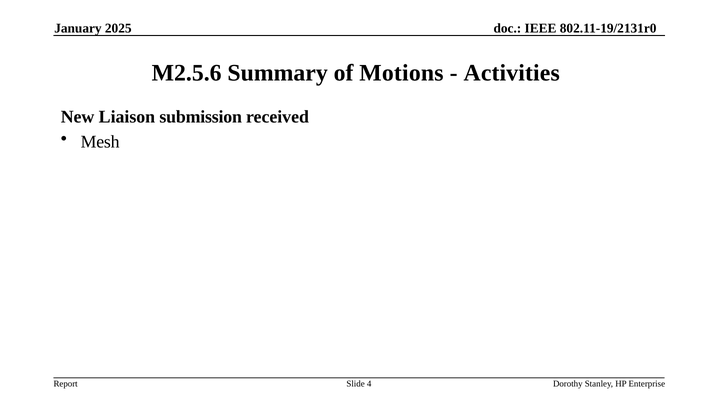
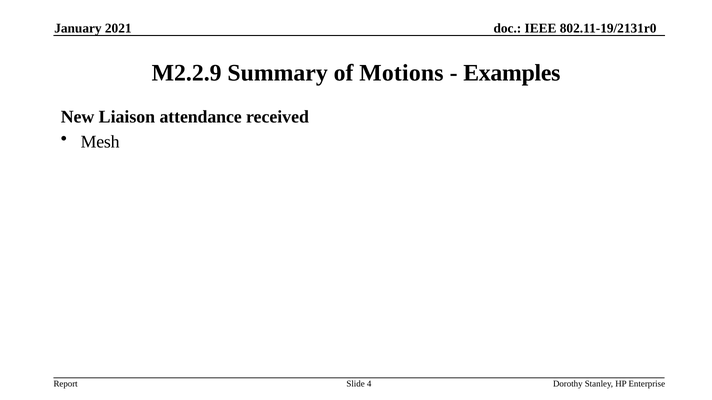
2025: 2025 -> 2021 (118, 28)
M2.5.6: M2.5.6 -> M2.2.9 (187, 73)
Activities: Activities -> Examples (512, 73)
submission: submission -> attendance (201, 117)
